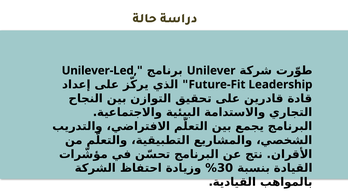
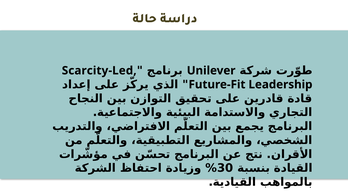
Unilever-Led: Unilever-Led -> Scarcity-Led (99, 70)
